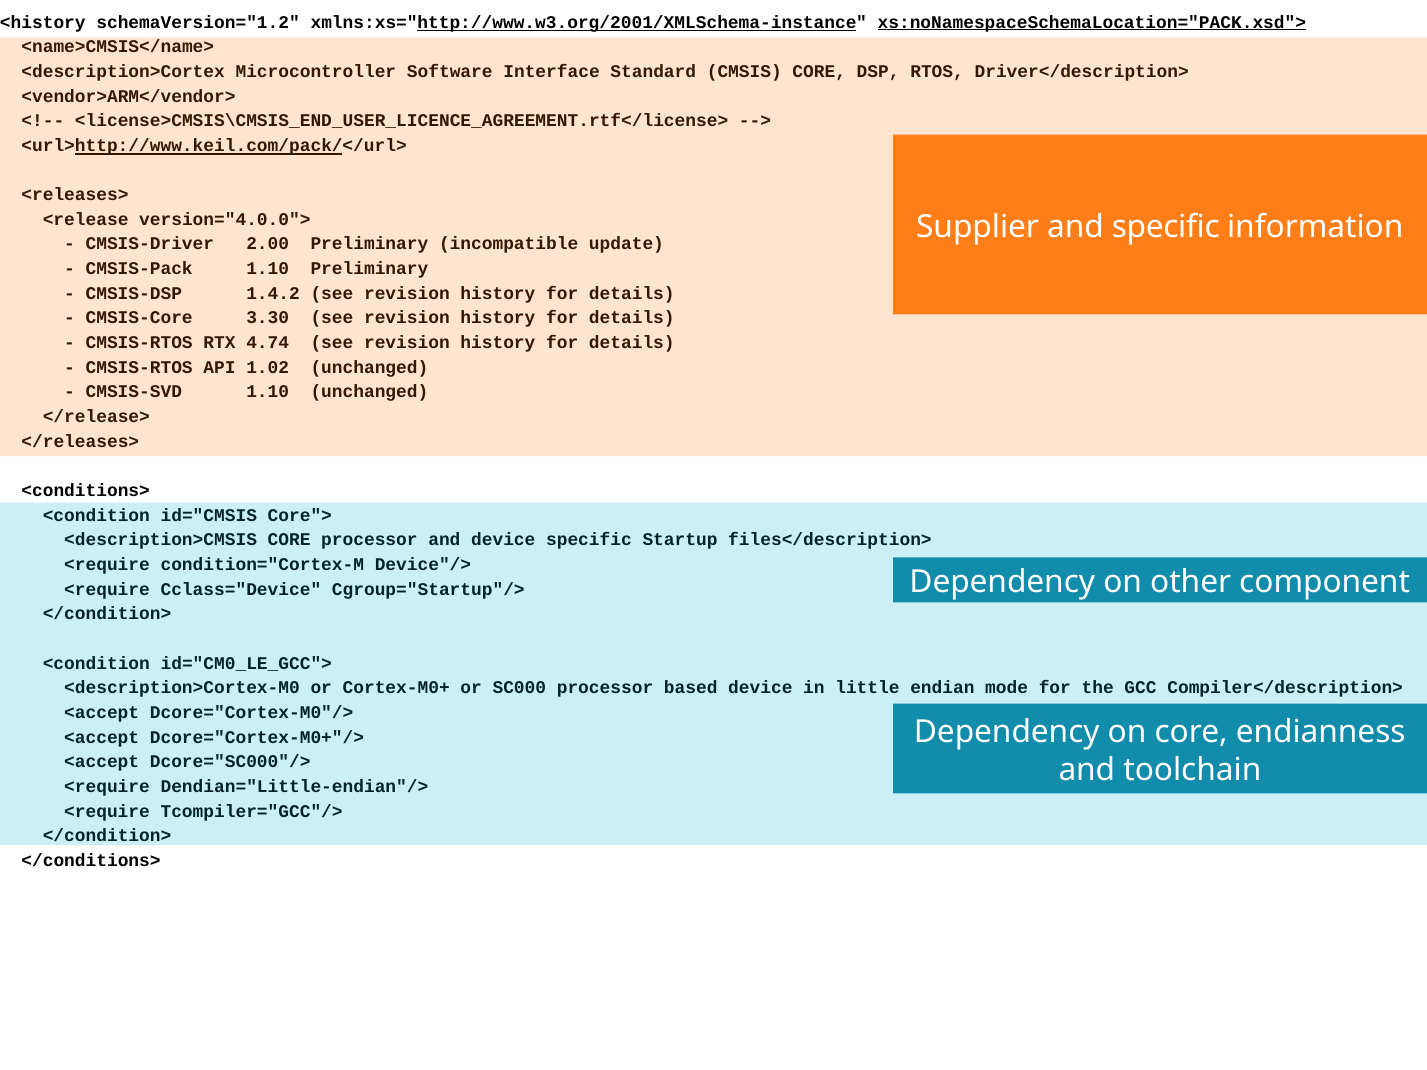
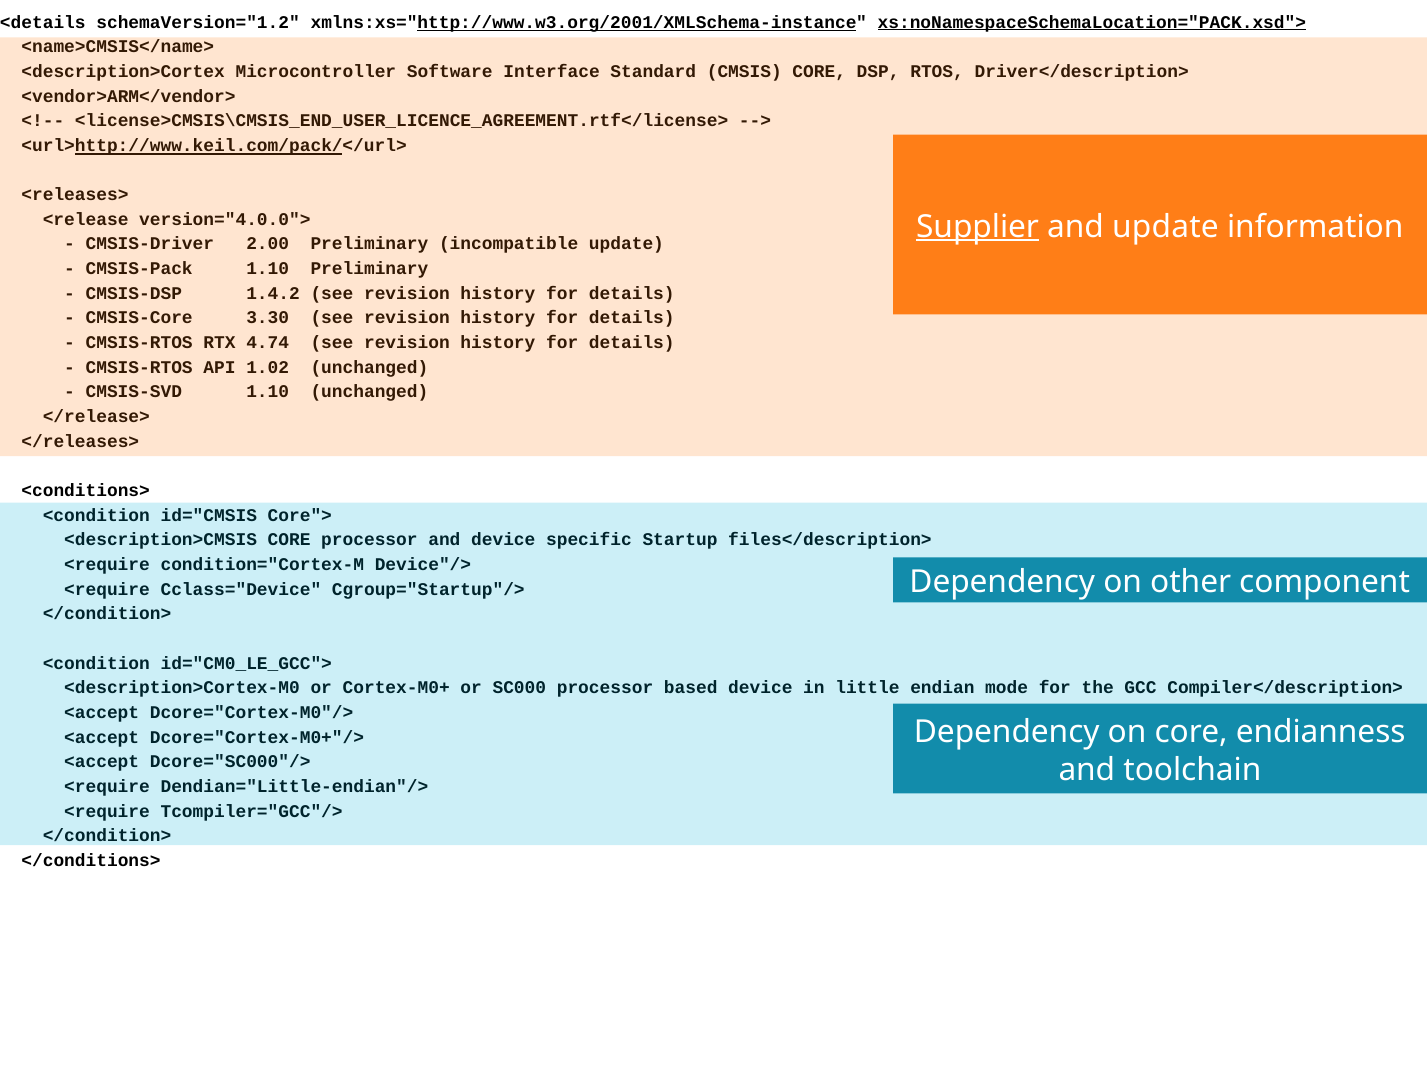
<history: <history -> <details (43, 22)
Supplier underline: none -> present (978, 227)
and specific: specific -> update (1165, 227)
